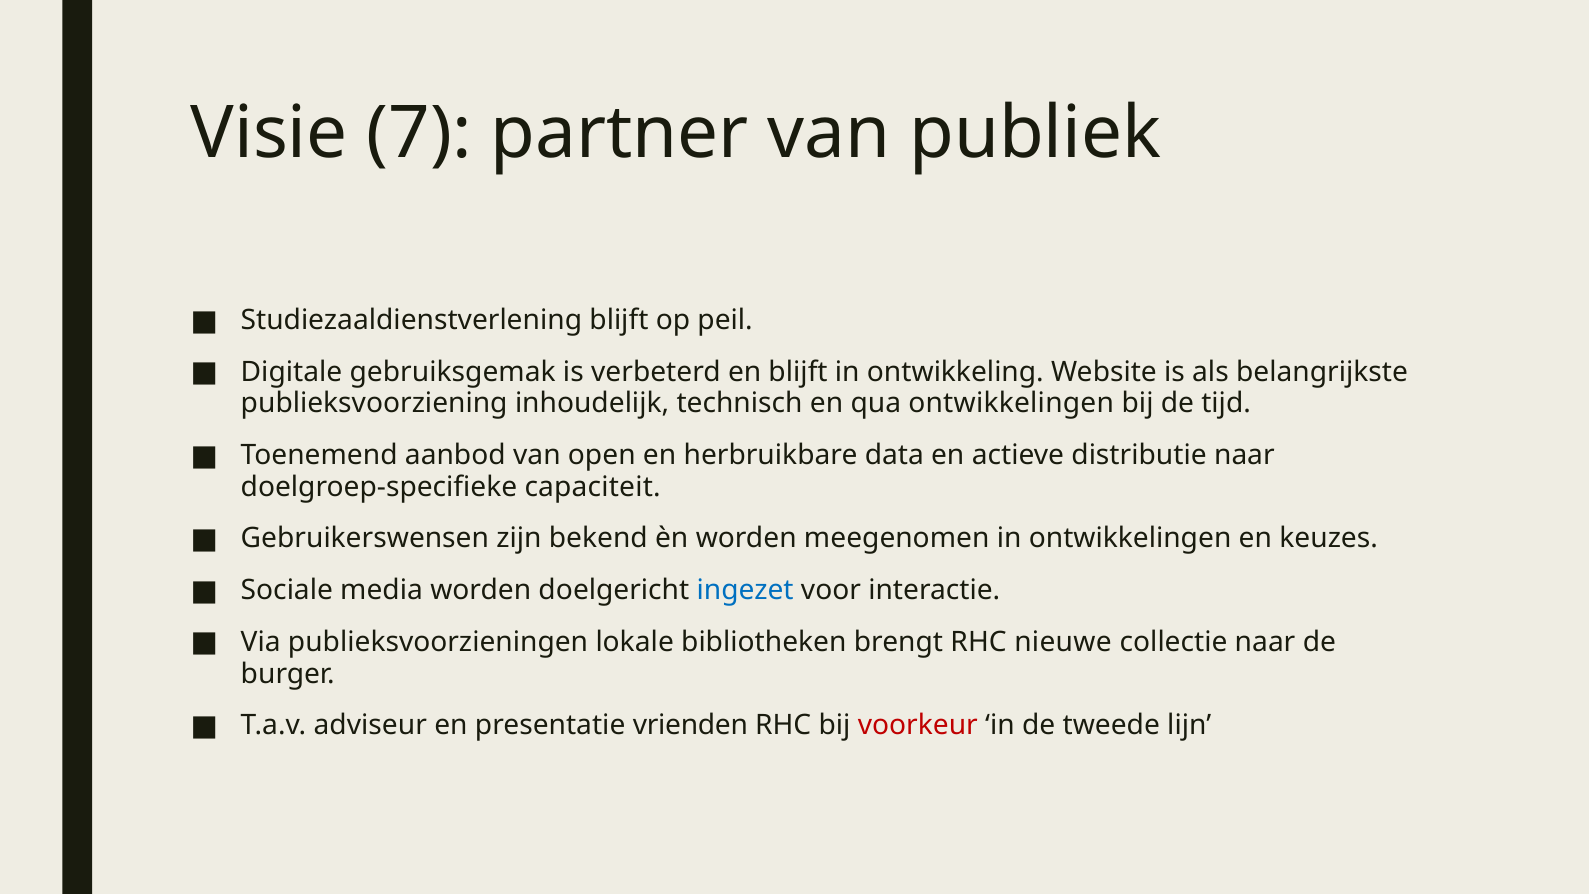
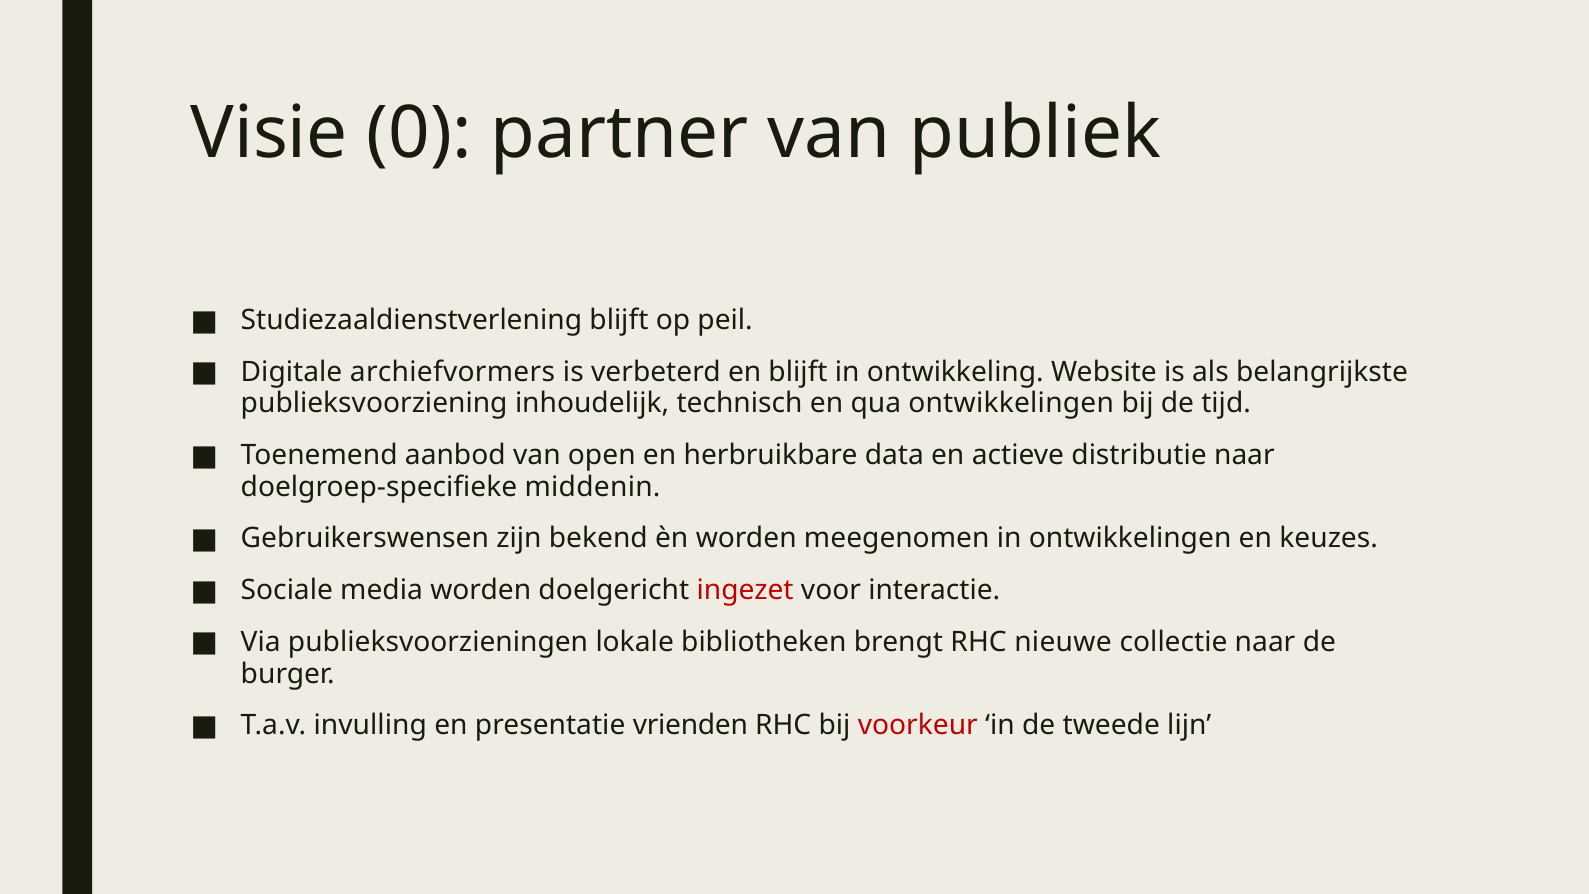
7: 7 -> 0 (419, 134)
gebruiksgemak: gebruiksgemak -> archiefvormers (452, 372)
capaciteit: capaciteit -> middenin (593, 487)
ingezet colour: blue -> red (745, 590)
adviseur: adviseur -> invulling (370, 725)
